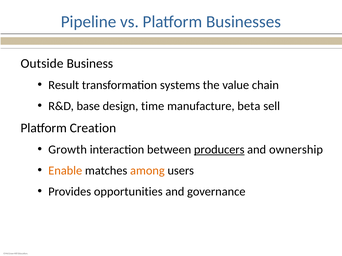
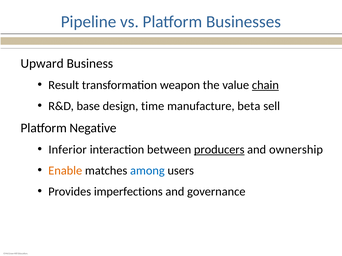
Outside: Outside -> Upward (42, 64)
systems: systems -> weapon (180, 85)
chain underline: none -> present (265, 85)
Creation: Creation -> Negative (93, 128)
Growth: Growth -> Inferior (68, 150)
among colour: orange -> blue (147, 171)
opportunities: opportunities -> imperfections (128, 192)
